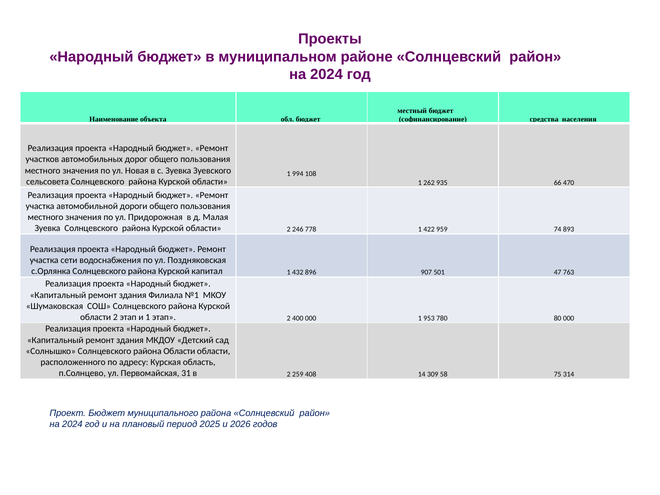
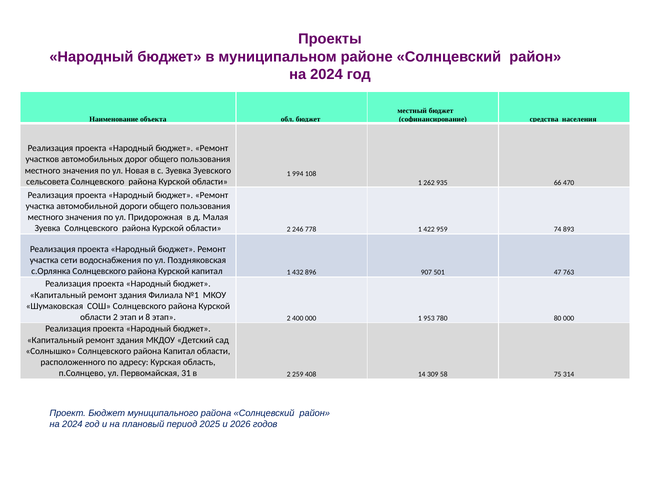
и 1: 1 -> 8 (148, 317)
района Области: Области -> Капитал (179, 351)
